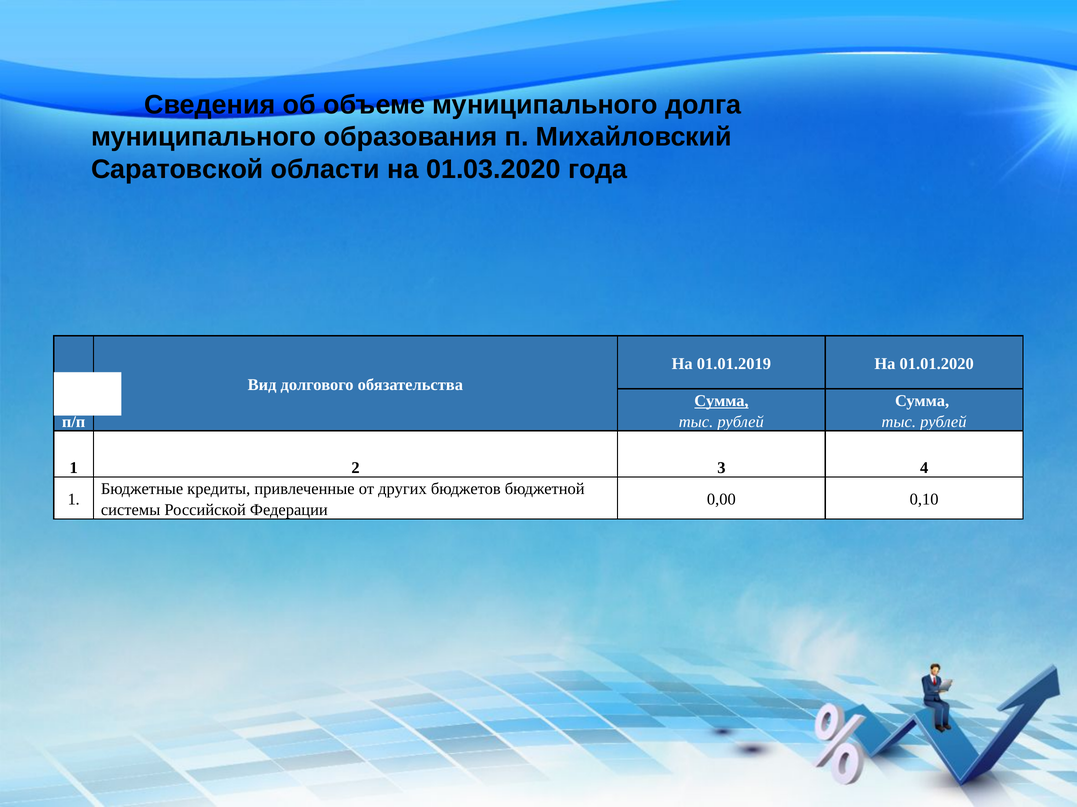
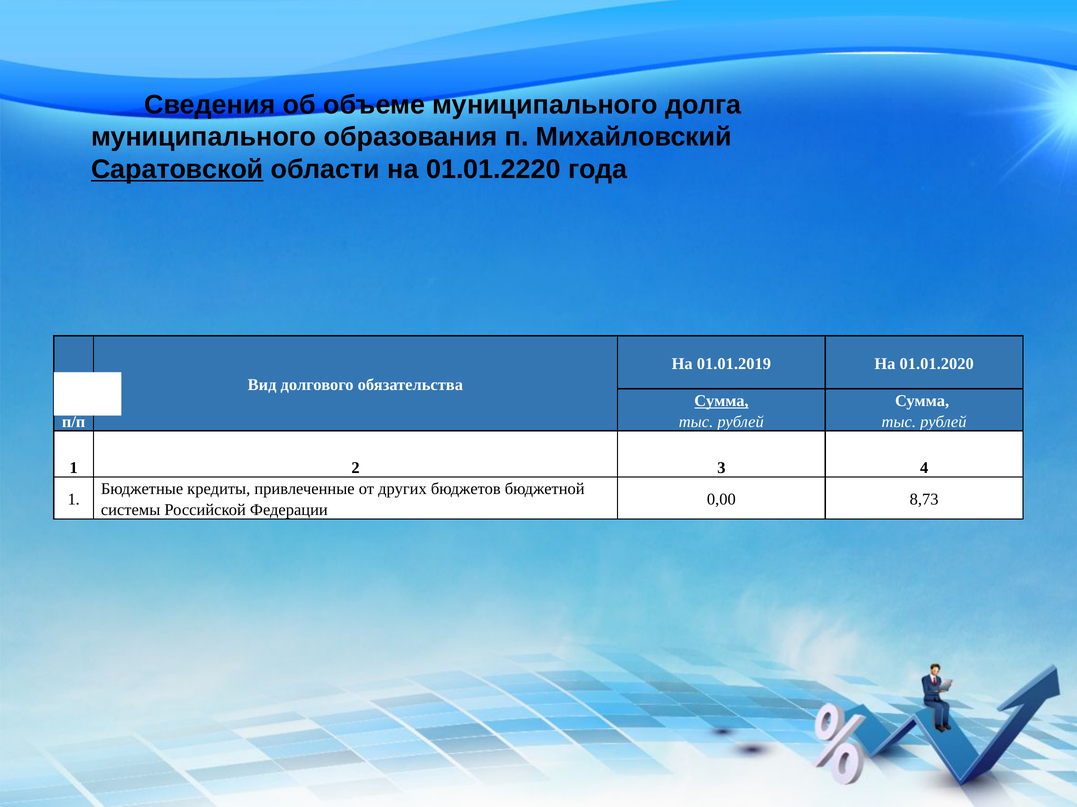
Саратовской underline: none -> present (177, 169)
01.03.2020: 01.03.2020 -> 01.01.2220 (493, 169)
0,10: 0,10 -> 8,73 (924, 500)
